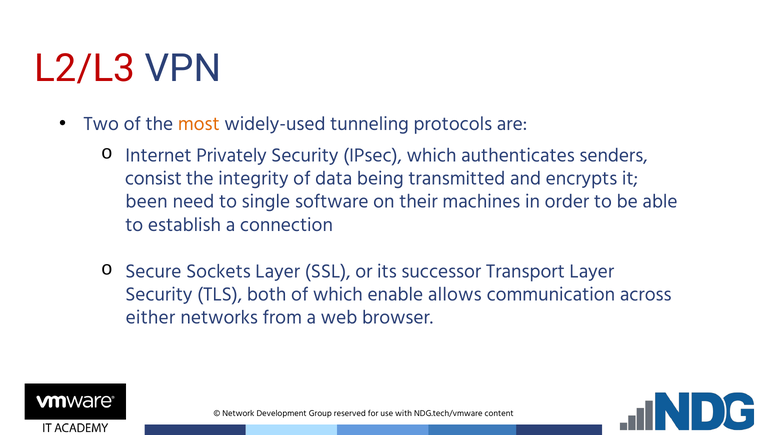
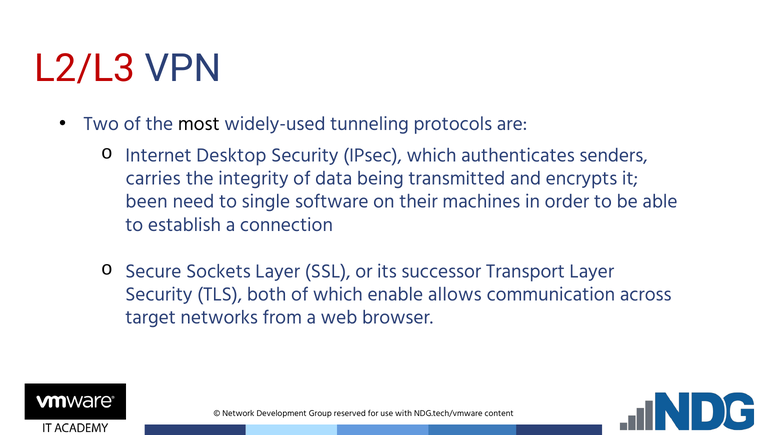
most colour: orange -> black (199, 124)
Privately: Privately -> Desktop (231, 155)
consist: consist -> carries (153, 179)
either: either -> target (151, 318)
